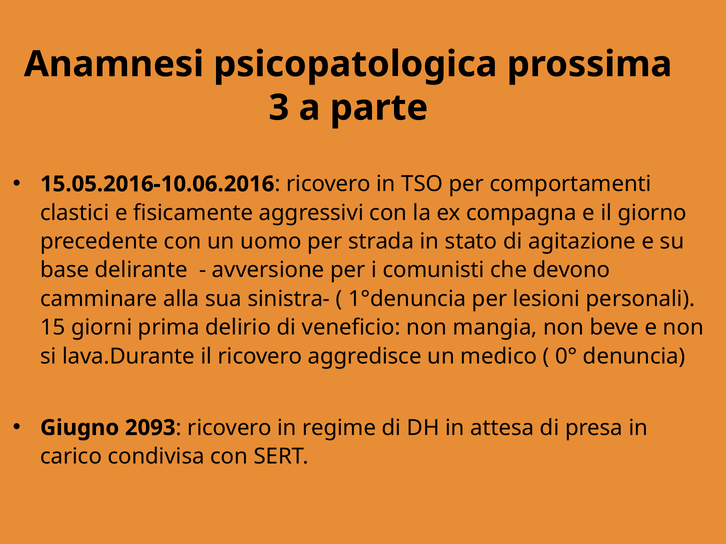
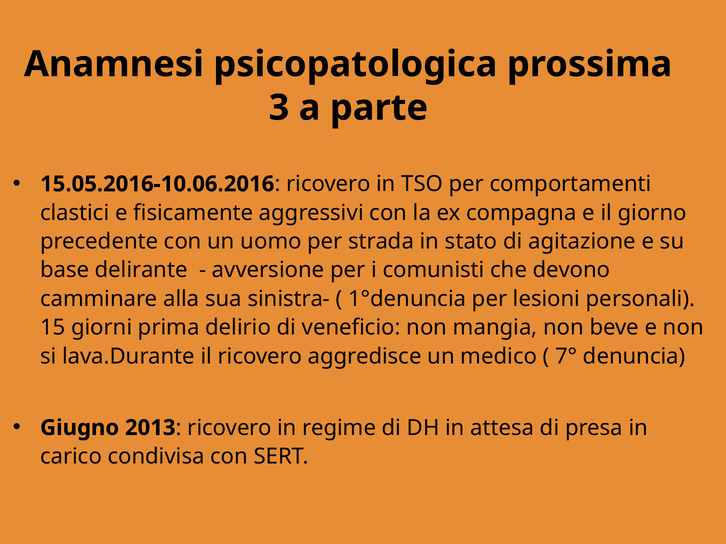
0°: 0° -> 7° (566, 357)
2093: 2093 -> 2013 (150, 428)
